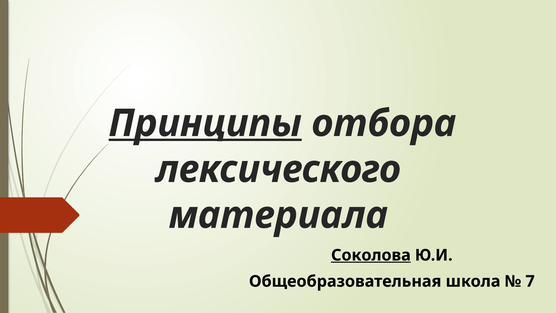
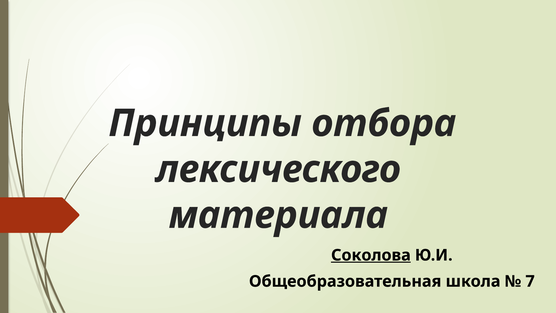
Принципы underline: present -> none (205, 123)
